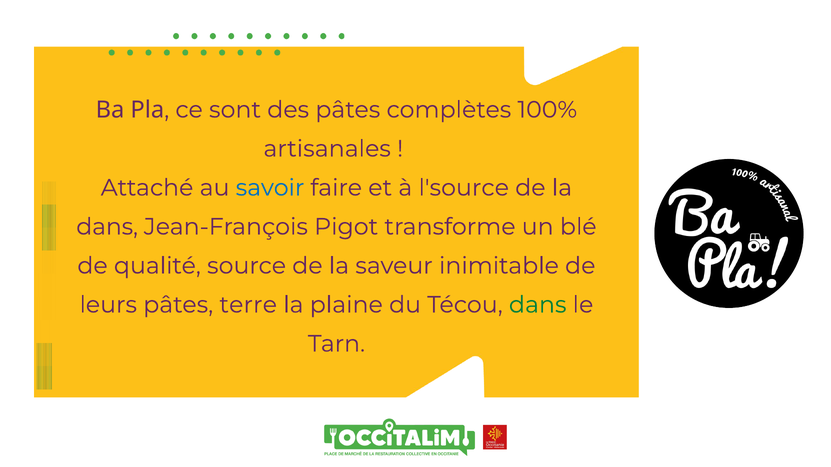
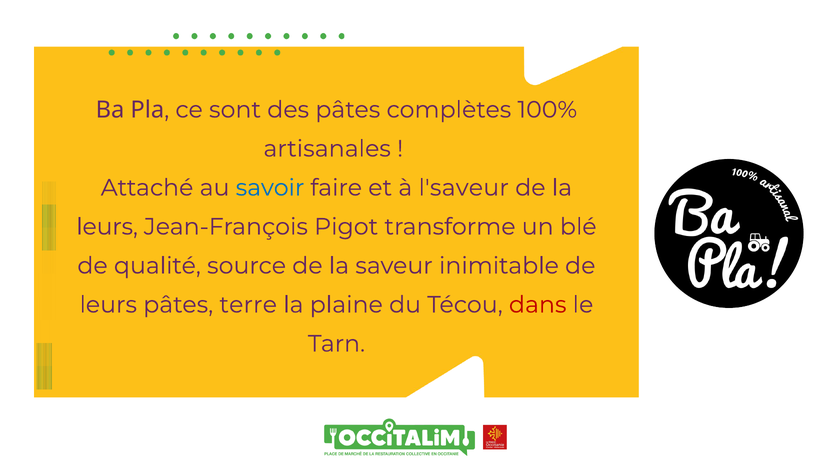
l'source: l'source -> l'saveur (464, 188)
dans: dans -> leurs (107, 227)
dans colour: green -> red (538, 305)
